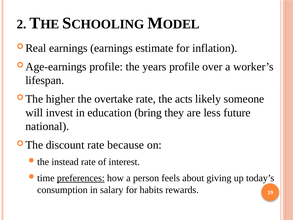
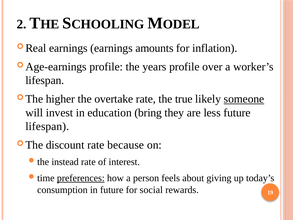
estimate: estimate -> amounts (154, 48)
acts: acts -> true (184, 99)
someone underline: none -> present (244, 99)
national: national -> lifespan (47, 126)
in salary: salary -> future (112, 190)
habits: habits -> social (151, 190)
